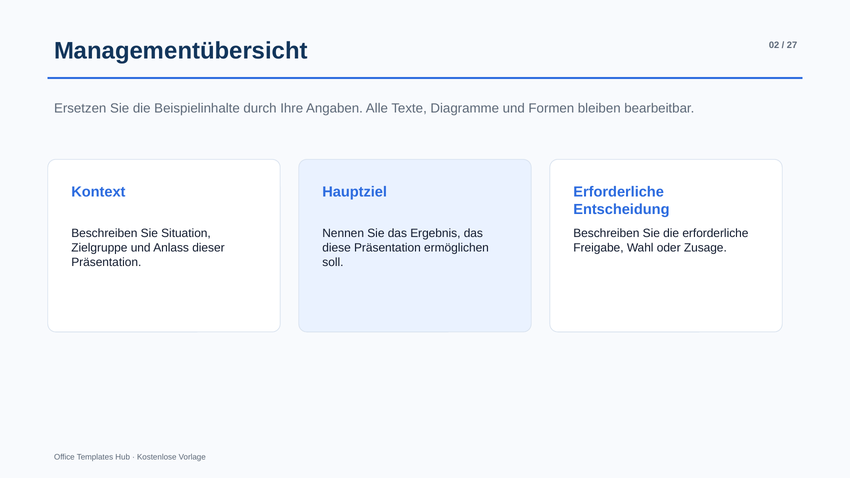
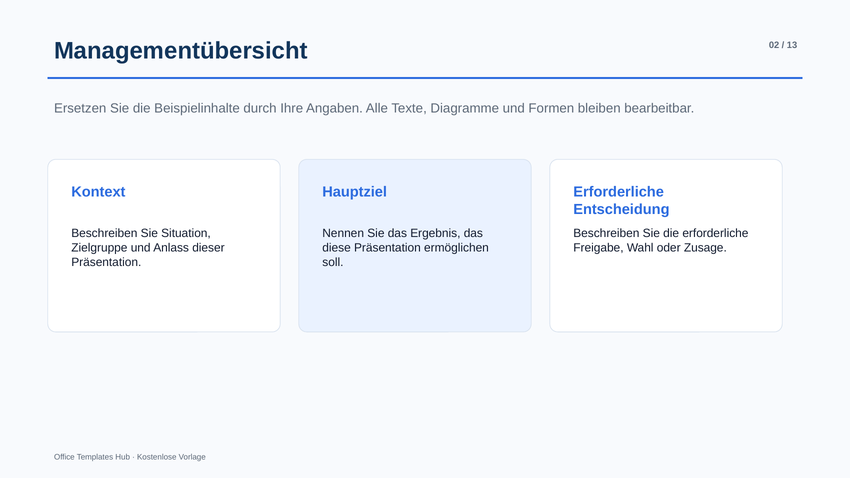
27: 27 -> 13 (792, 45)
